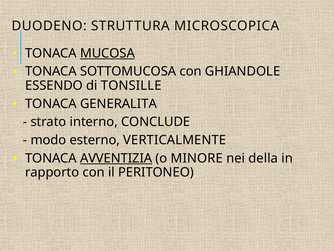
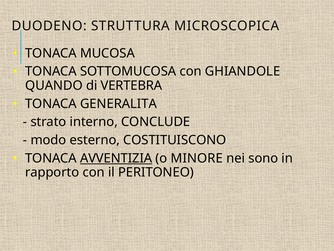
MUCOSA underline: present -> none (107, 53)
ESSENDO: ESSENDO -> QUANDO (54, 85)
TONSILLE: TONSILLE -> VERTEBRA (131, 85)
VERTICALMENTE: VERTICALMENTE -> COSTITUISCONO (175, 140)
della: della -> sono (263, 158)
